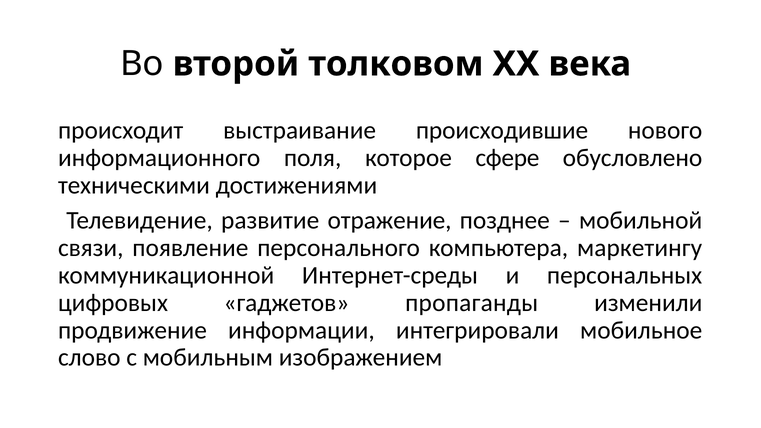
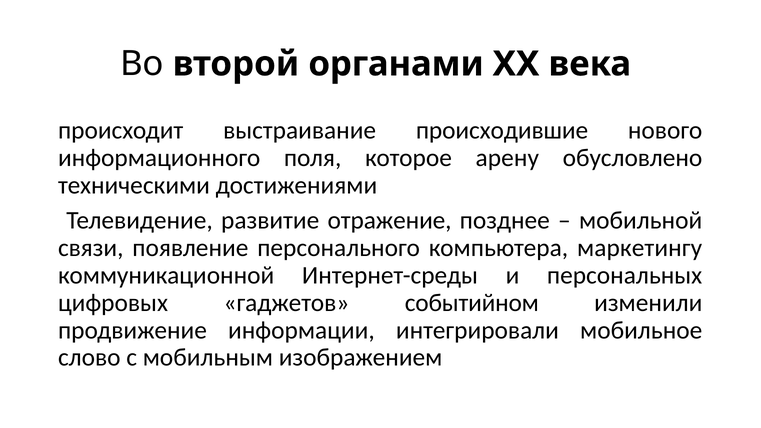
толковом: толковом -> органами (396, 64)
сфере: сфере -> арену (507, 158)
пропаганды: пропаганды -> событийном (472, 303)
